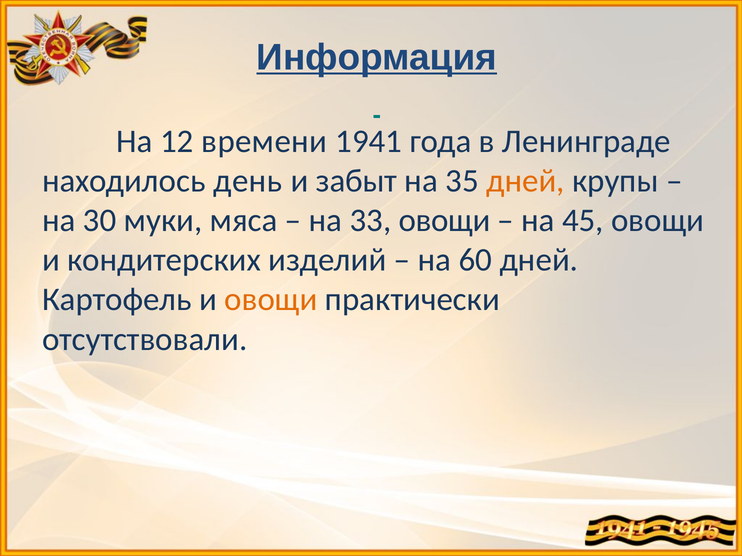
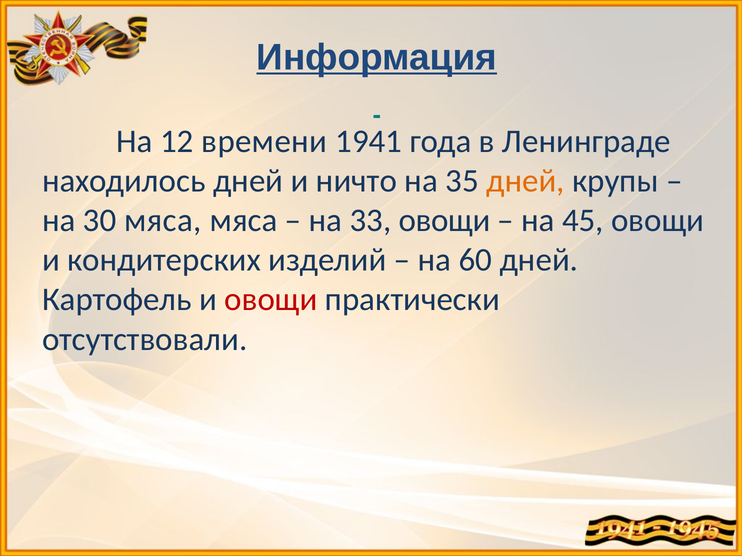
находилось день: день -> дней (248, 181)
забыт: забыт -> ничто (356, 181)
30 муки: муки -> мяса (163, 221)
овощи colour: orange -> red (271, 300)
